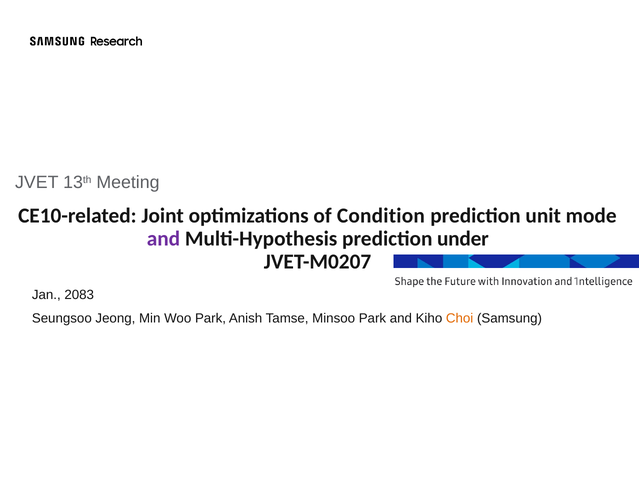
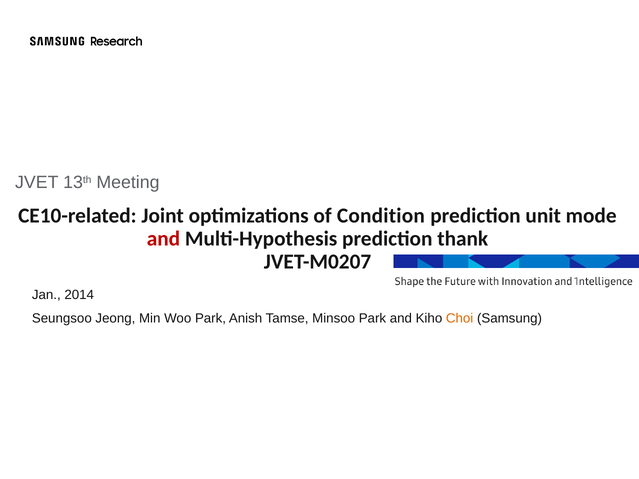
and colour: purple -> red (163, 239)
under: under -> thank (463, 239)
2083: 2083 -> 2014 (79, 295)
